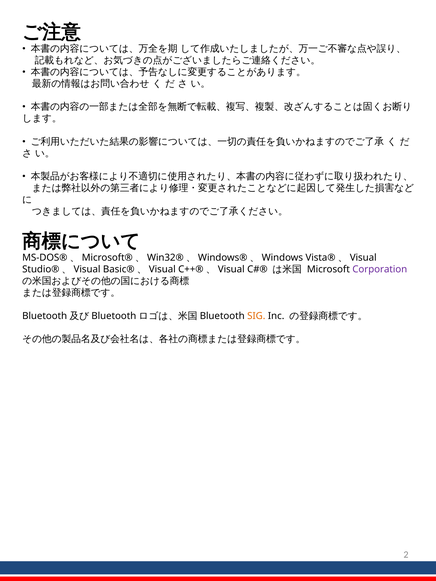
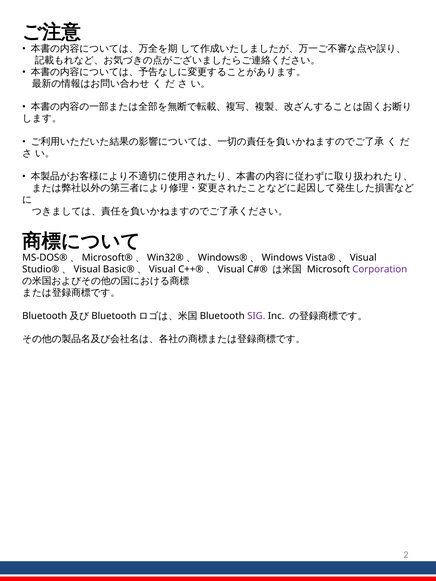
SIG colour: orange -> purple (256, 316)
